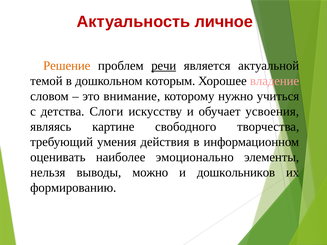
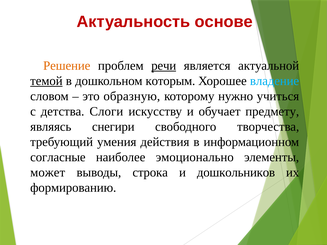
личное: личное -> основе (224, 22)
темой underline: none -> present (46, 81)
владение colour: pink -> light blue (275, 81)
внимание: внимание -> образную (132, 96)
усвоения: усвоения -> предмету (272, 112)
картине: картине -> снегири (113, 127)
оценивать: оценивать -> согласные (58, 157)
нельзя: нельзя -> может (48, 173)
можно: можно -> строка (150, 173)
